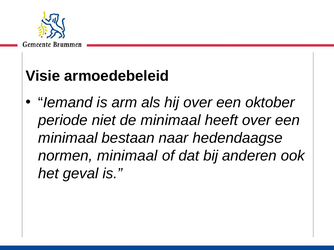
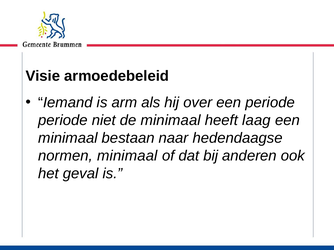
een oktober: oktober -> periode (270, 103)
heeft over: over -> laag (256, 120)
